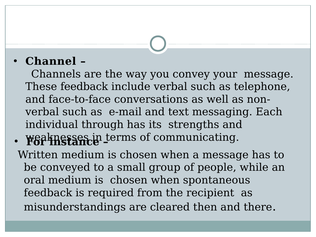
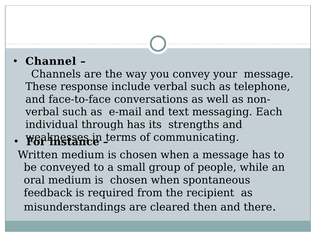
These feedback: feedback -> response (84, 87)
